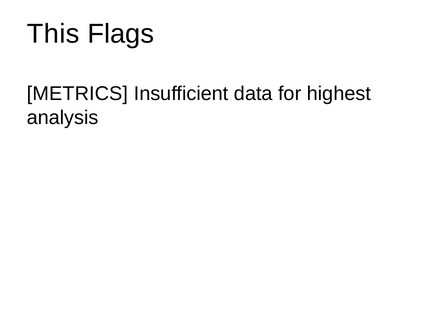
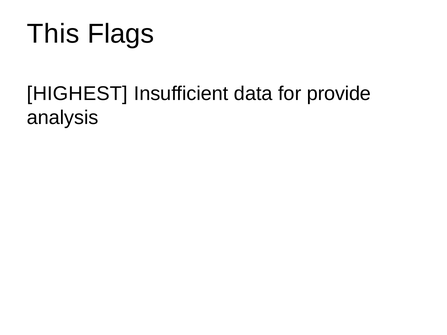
METRICS: METRICS -> HIGHEST (77, 94)
highest: highest -> provide (339, 94)
